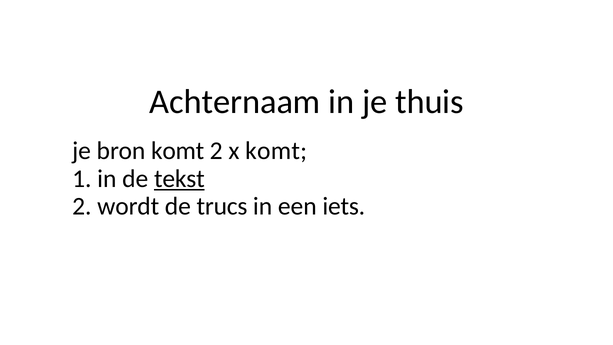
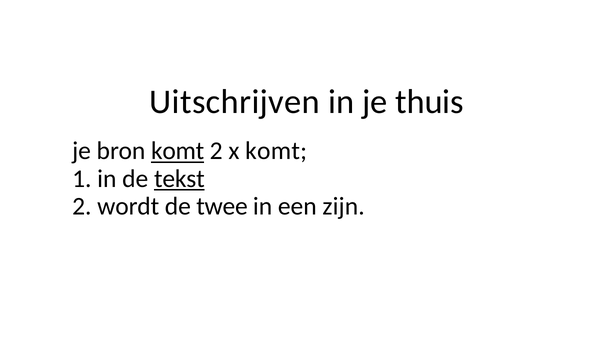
Achternaam: Achternaam -> Uitschrijven (235, 102)
komt underline: none -> present (178, 151)
trucs: trucs -> twee (222, 206)
iets: iets -> zijn (344, 206)
